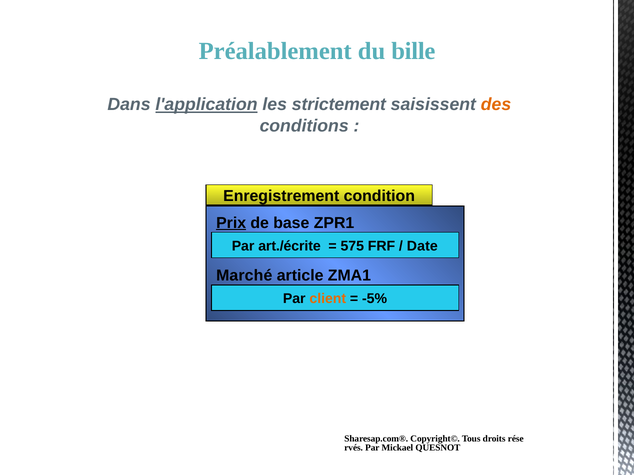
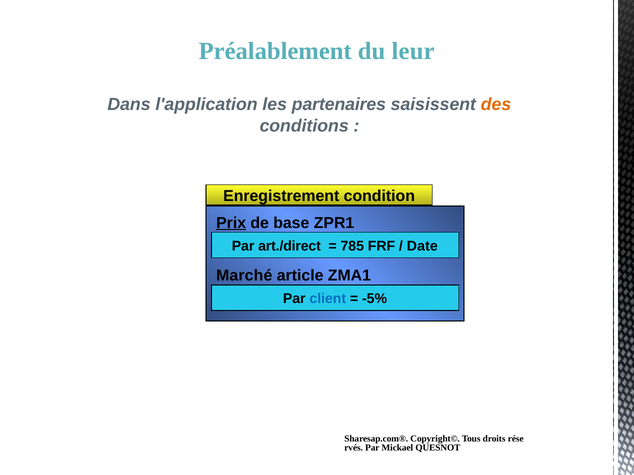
bille: bille -> leur (413, 51)
l'application underline: present -> none (206, 105)
strictement: strictement -> partenaires (339, 105)
art./écrite: art./écrite -> art./direct (290, 246)
575: 575 -> 785 (352, 246)
client colour: orange -> blue (328, 299)
